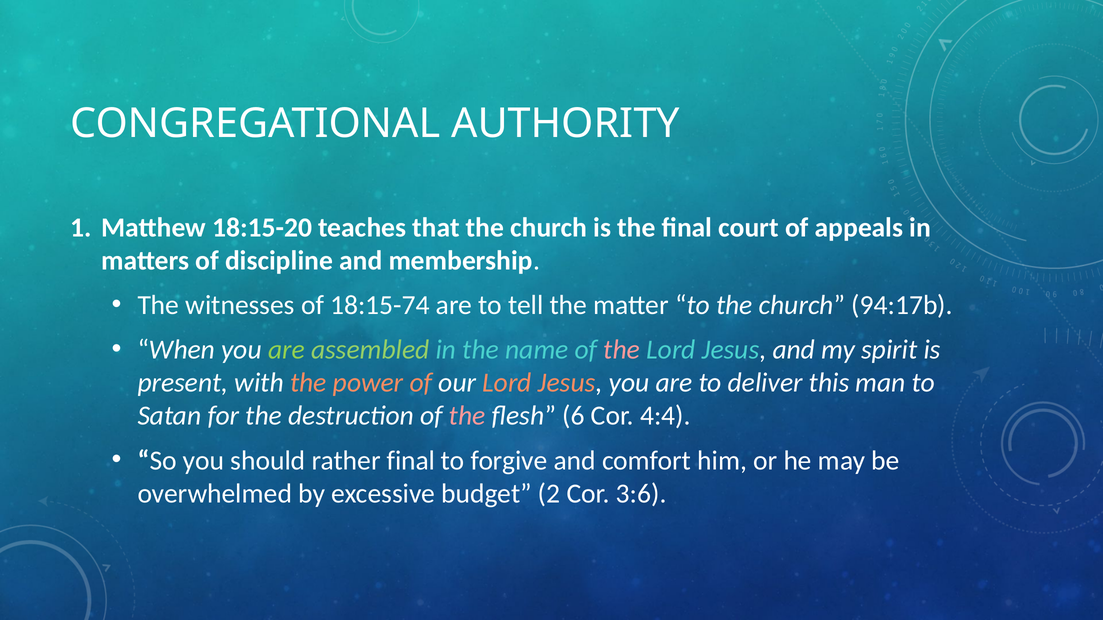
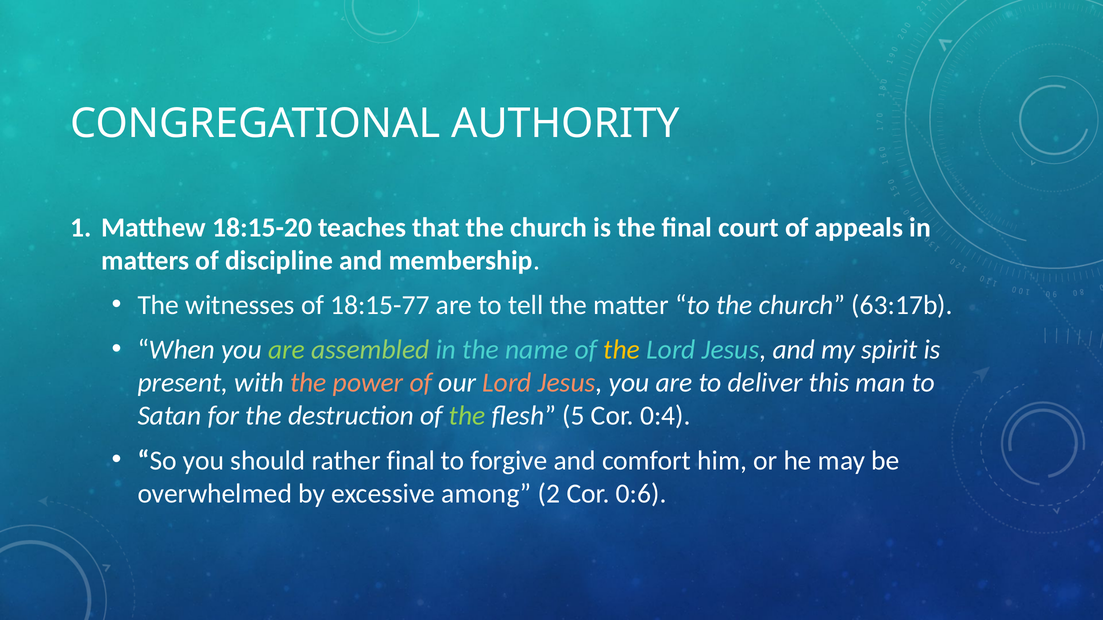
18:15-74: 18:15-74 -> 18:15-77 (380, 305)
94:17b: 94:17b -> 63:17b (902, 305)
the colour: pink -> yellow (622, 350)
the colour: pink -> light green (467, 416)
6: 6 -> 5 (574, 416)
4:4: 4:4 -> 0:4 (665, 416)
budget: budget -> among (486, 494)
3:6: 3:6 -> 0:6 (641, 494)
